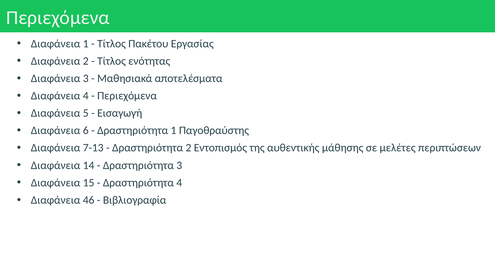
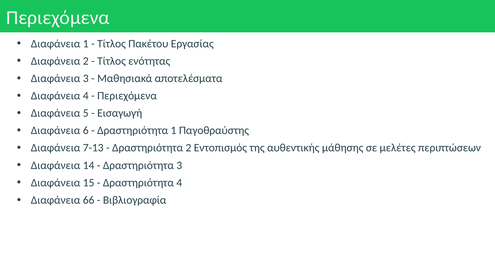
46: 46 -> 66 (89, 200)
